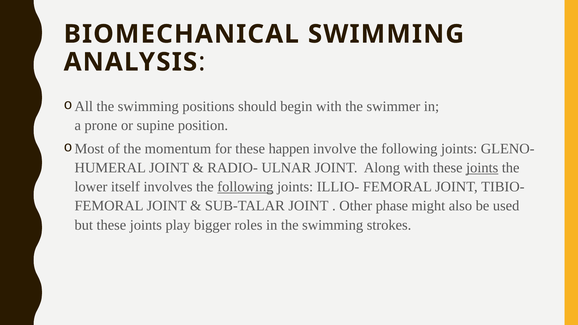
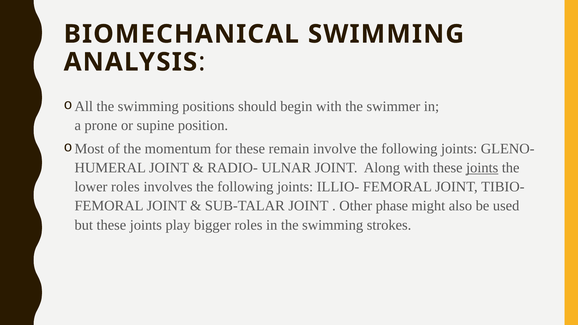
happen: happen -> remain (289, 149)
lower itself: itself -> roles (125, 187)
following underline: present -> none (245, 187)
